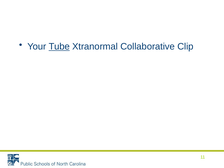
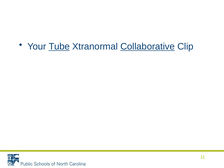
Collaborative underline: none -> present (148, 47)
